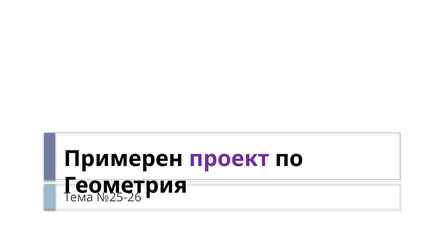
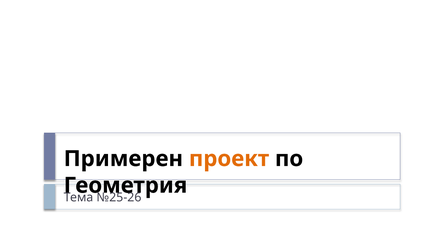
проект colour: purple -> orange (229, 159)
